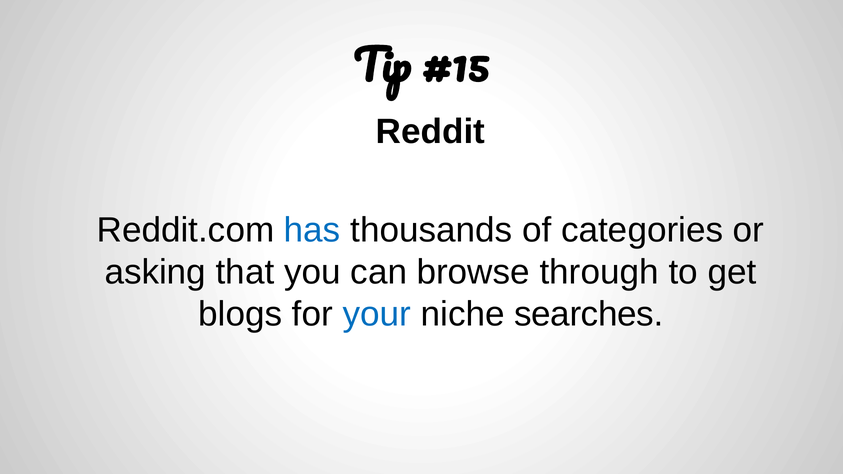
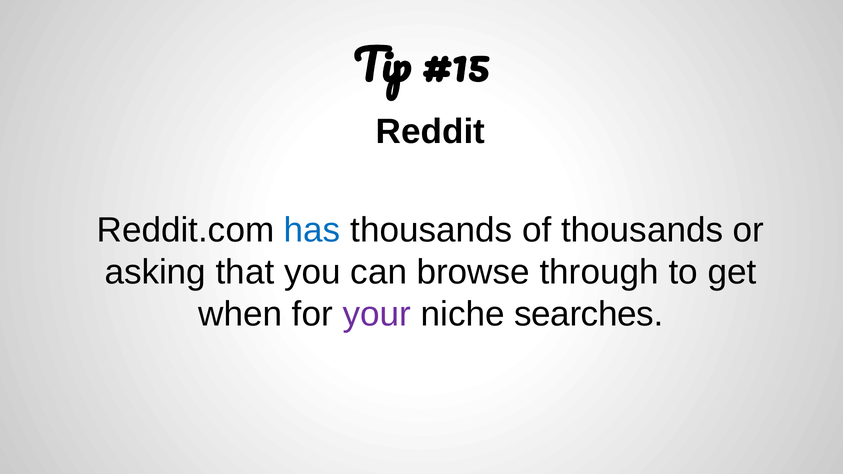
of categories: categories -> thousands (642, 230)
blogs: blogs -> when (240, 314)
your colour: blue -> purple (377, 314)
